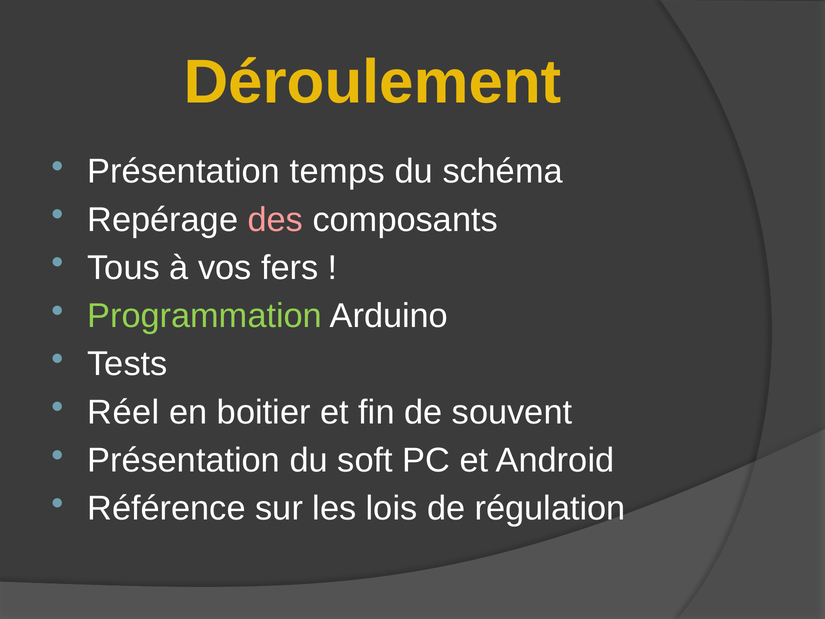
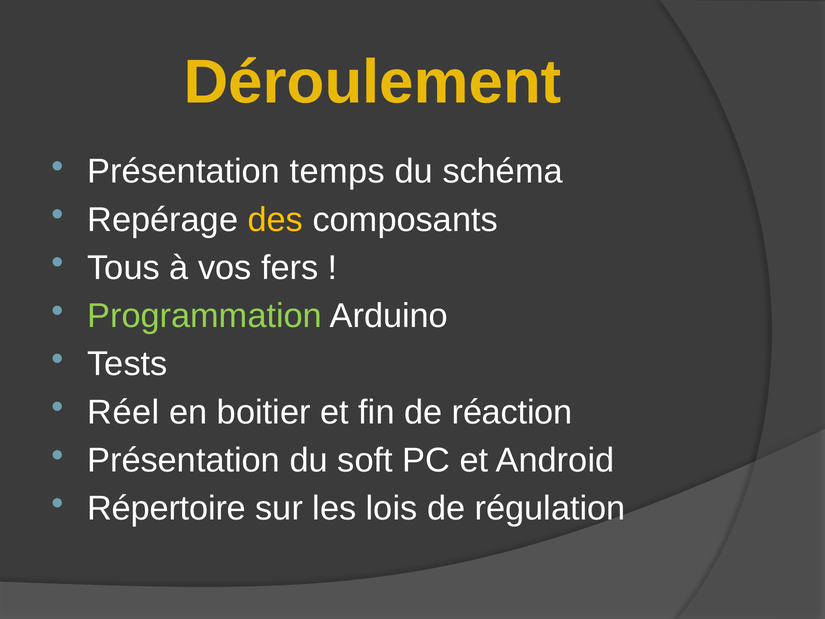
des colour: pink -> yellow (275, 220)
souvent: souvent -> réaction (512, 412)
Référence: Référence -> Répertoire (167, 508)
